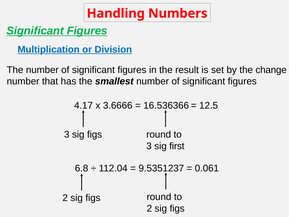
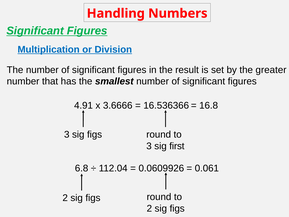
change: change -> greater (271, 70)
4.17: 4.17 -> 4.91 (83, 105)
12.5: 12.5 -> 16.8 (209, 105)
9.5351237: 9.5351237 -> 0.0609926 (161, 168)
